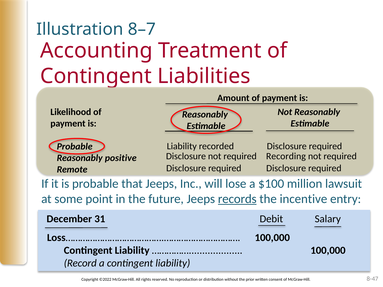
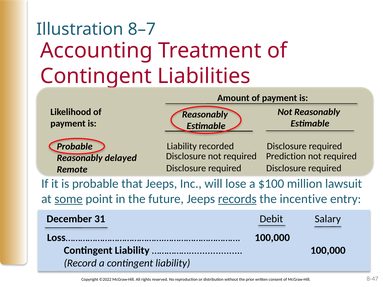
Recording: Recording -> Prediction (286, 156)
positive: positive -> delayed (121, 158)
some underline: none -> present (69, 199)
